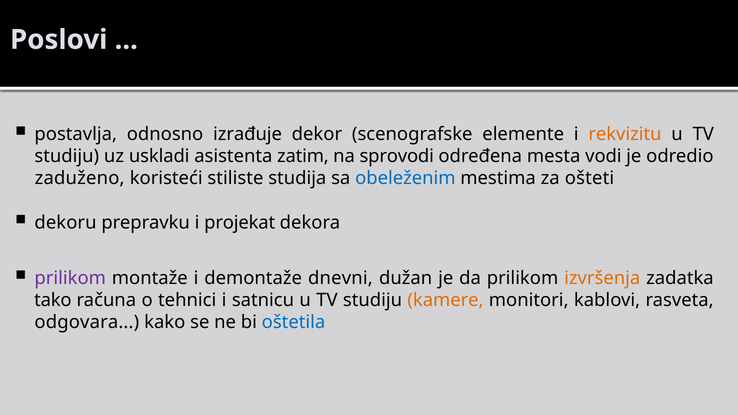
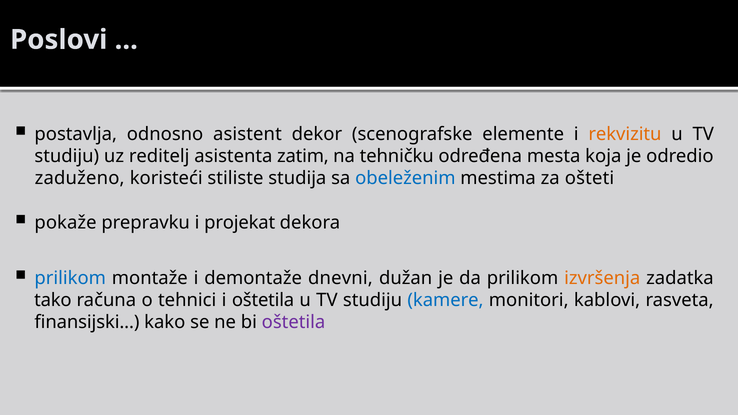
izrađuje: izrađuje -> asistent (247, 134)
uskladi: uskladi -> reditelj (159, 156)
sprovodi: sprovodi -> tehničku (397, 156)
vodi: vodi -> koja (603, 156)
dekoru: dekoru -> pokaže (66, 223)
prilikom colour: purple -> blue (70, 278)
i satnicu: satnicu -> oštetila (263, 300)
kamere colour: orange -> blue (445, 300)
odgovara: odgovara -> finansijski (87, 322)
oštetila colour: blue -> purple (294, 322)
